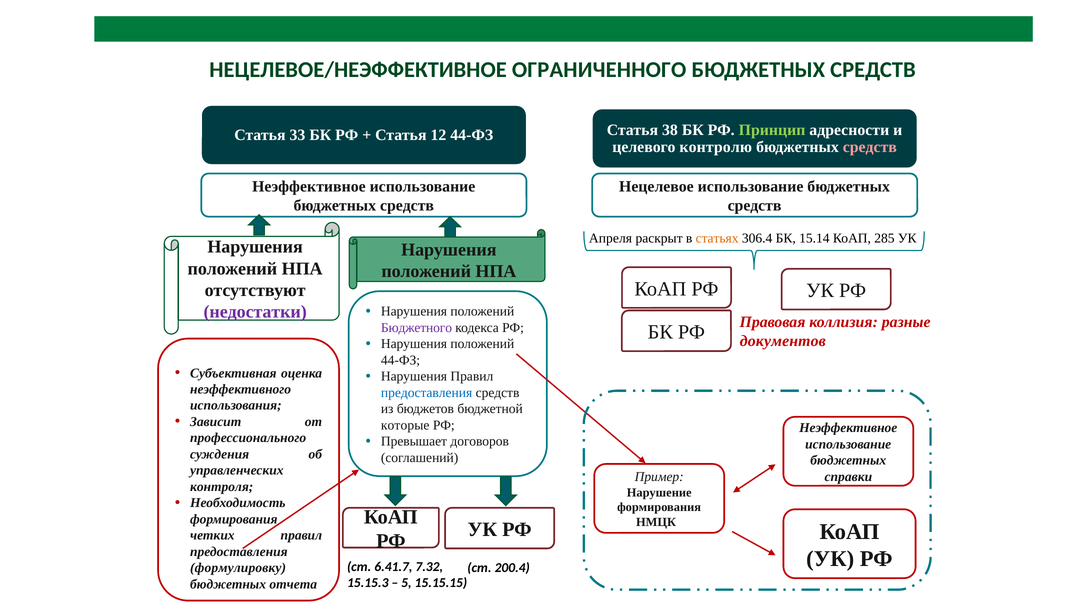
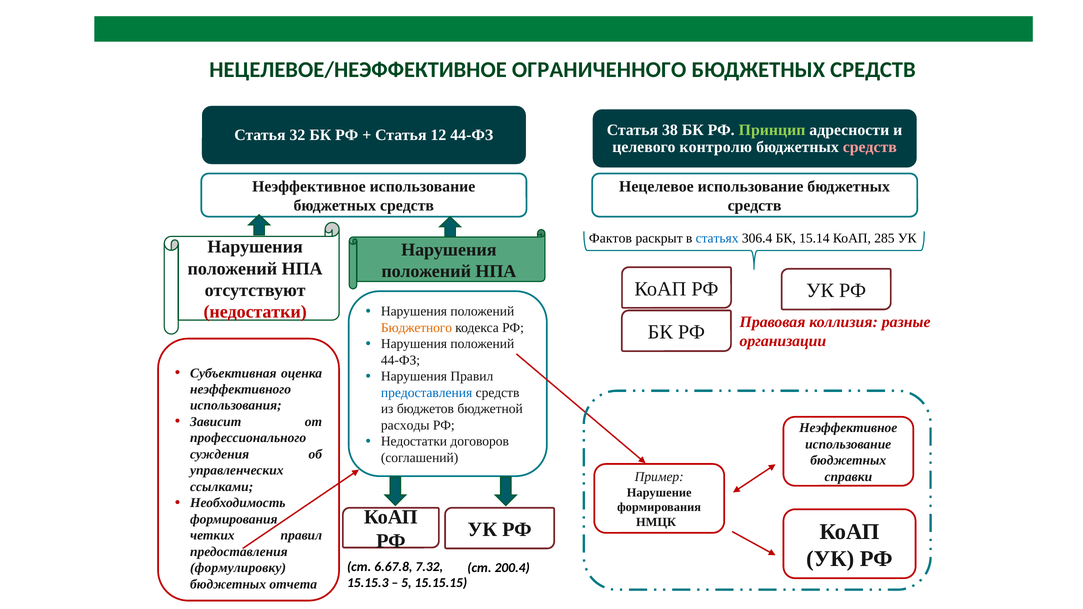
33: 33 -> 32 (297, 135)
Апреля: Апреля -> Фактов (610, 238)
статьях colour: orange -> blue (717, 238)
недостатки colour: purple -> red (255, 312)
Бюджетного colour: purple -> orange (416, 328)
документов: документов -> организации (783, 341)
которые: которые -> расходы (405, 425)
Превышает: Превышает -> Недостатки (414, 442)
контроля: контроля -> ссылками (222, 487)
6.41.7: 6.41.7 -> 6.67.8 (393, 567)
